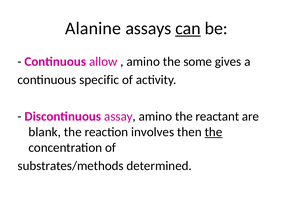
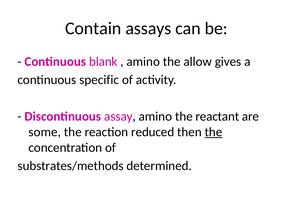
Alanine: Alanine -> Contain (93, 28)
can underline: present -> none (188, 28)
allow: allow -> blank (103, 61)
some: some -> allow (198, 61)
blank: blank -> some (45, 132)
involves: involves -> reduced (153, 132)
